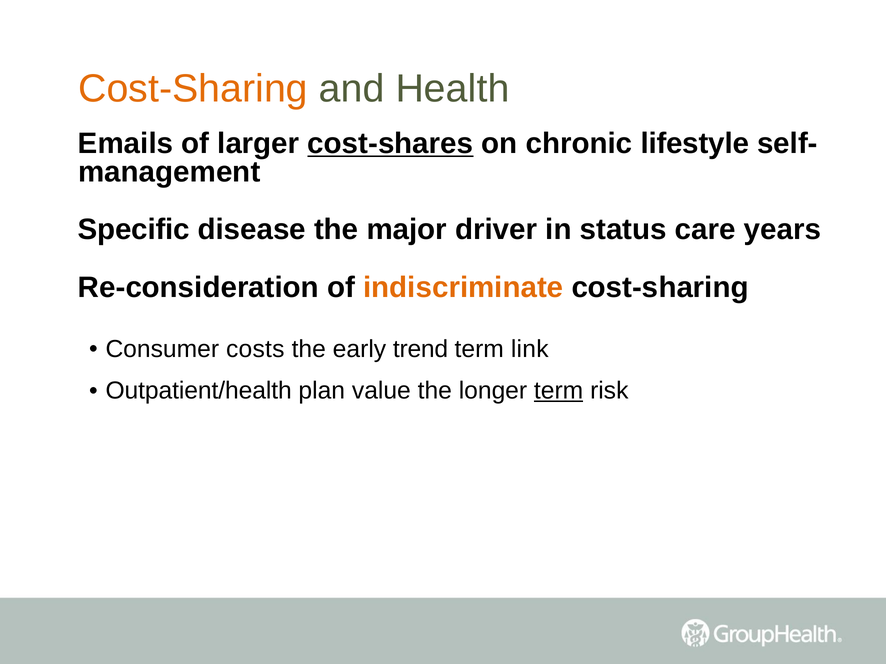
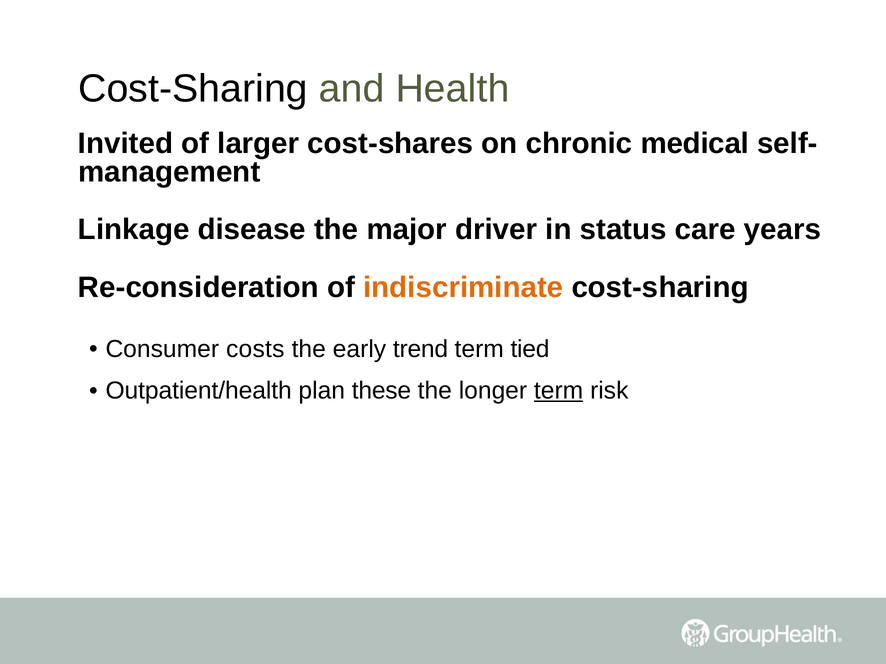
Cost-Sharing colour: orange -> black (193, 89)
Emails: Emails -> Invited (126, 144)
cost-shares underline: present -> none (390, 144)
lifestyle: lifestyle -> medical (695, 144)
Specific: Specific -> Linkage (134, 230)
link: link -> tied (530, 349)
value: value -> these (381, 391)
